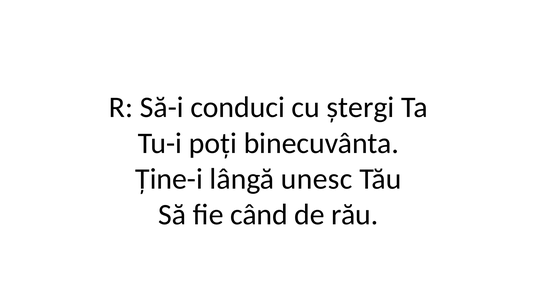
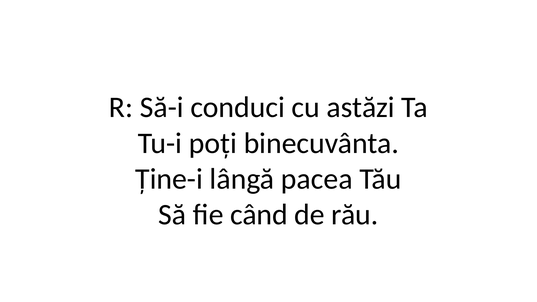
ștergi: ștergi -> astăzi (361, 107)
unesc: unesc -> pacea (317, 179)
